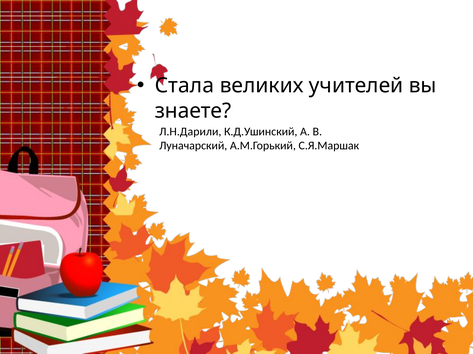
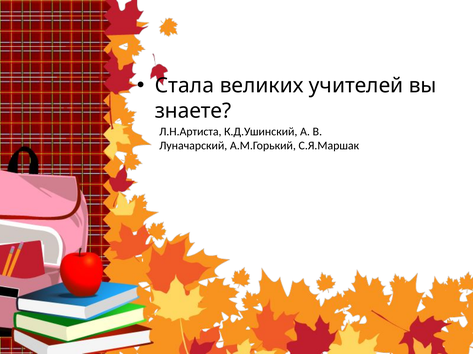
Л.Н.Дарили: Л.Н.Дарили -> Л.Н.Артиста (190, 132)
